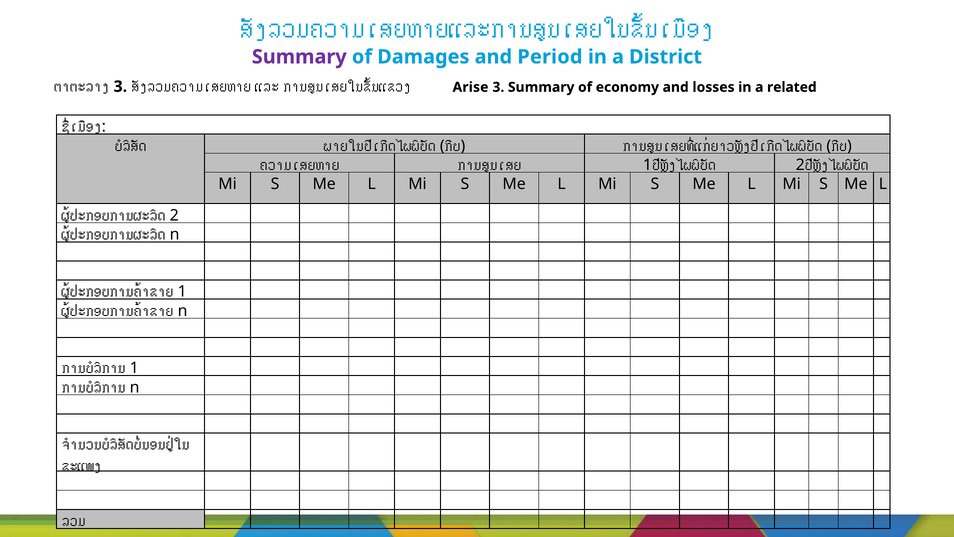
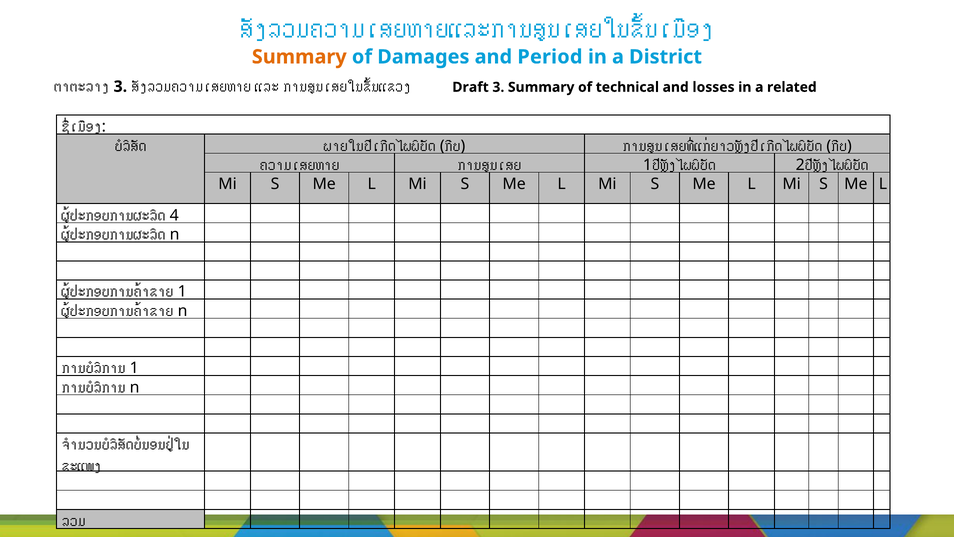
Summary colour: purple -> orange (299, 57)
Arise: Arise -> Draft (471, 87)
economy: economy -> technical (627, 87)
2: 2 -> 4 (174, 215)
